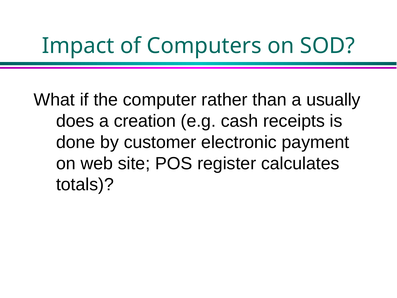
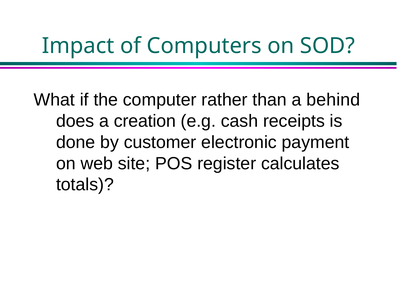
usually: usually -> behind (333, 100)
